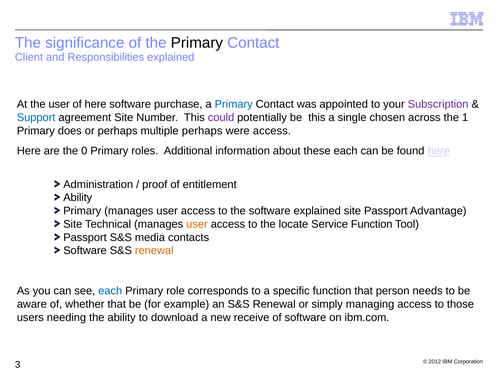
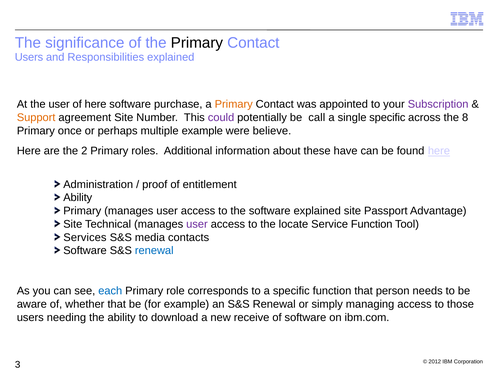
Client: Client -> Users (29, 57)
Primary colour: blue -> orange (234, 104)
Support colour: blue -> orange (36, 118)
be this: this -> call (317, 118)
single chosen: chosen -> specific (387, 118)
1: 1 -> 8 (465, 118)
does: does -> once (70, 131)
multiple perhaps: perhaps -> example (202, 131)
were access: access -> believe (272, 131)
0: 0 -> 2 (84, 151)
these each: each -> have (346, 151)
user colour: orange -> purple (197, 224)
Passport: Passport -> Services (85, 238)
renewal colour: orange -> blue (154, 251)
